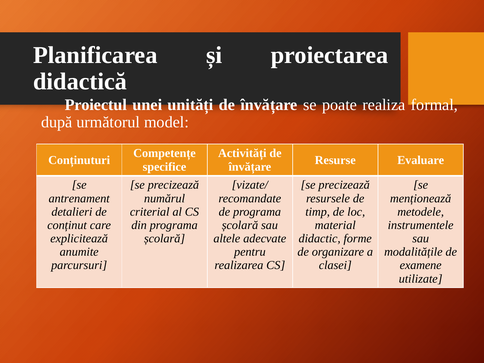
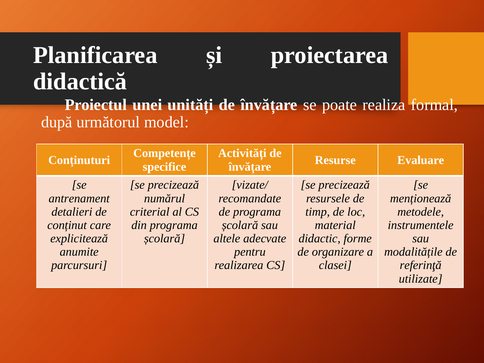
examene: examene -> referinţă (421, 265)
